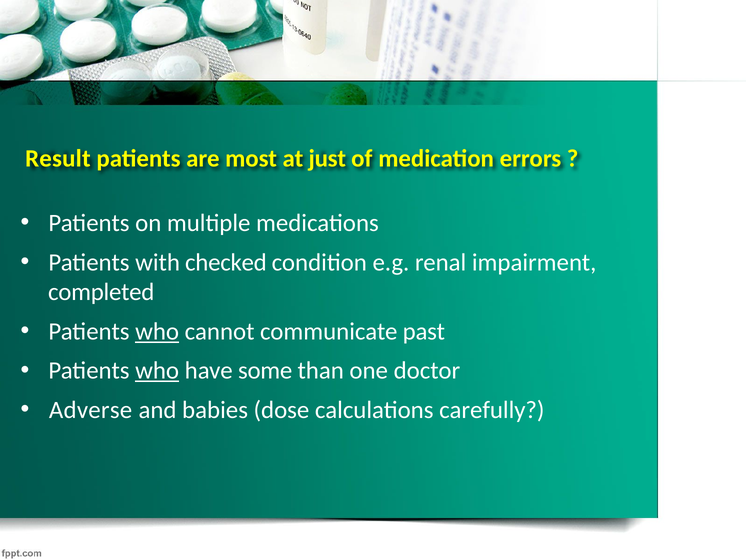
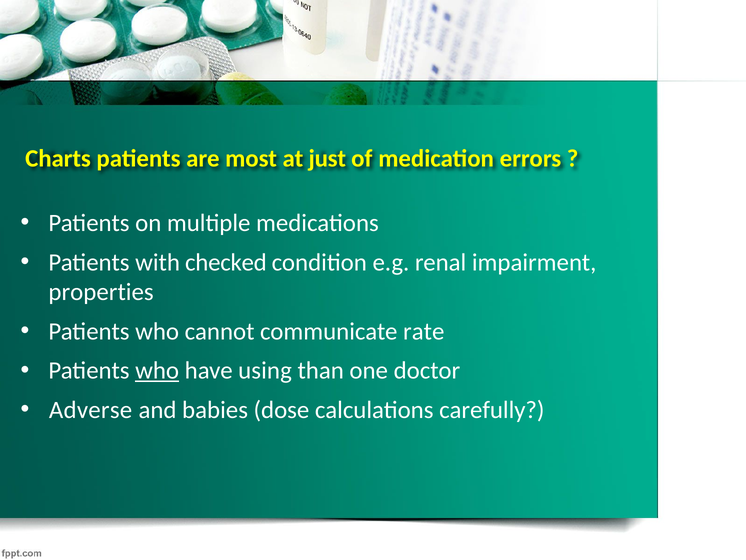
Result: Result -> Charts (58, 158)
completed: completed -> properties (101, 292)
who underline: present -> none (157, 331)
past: past -> rate (424, 331)
some: some -> using (265, 370)
